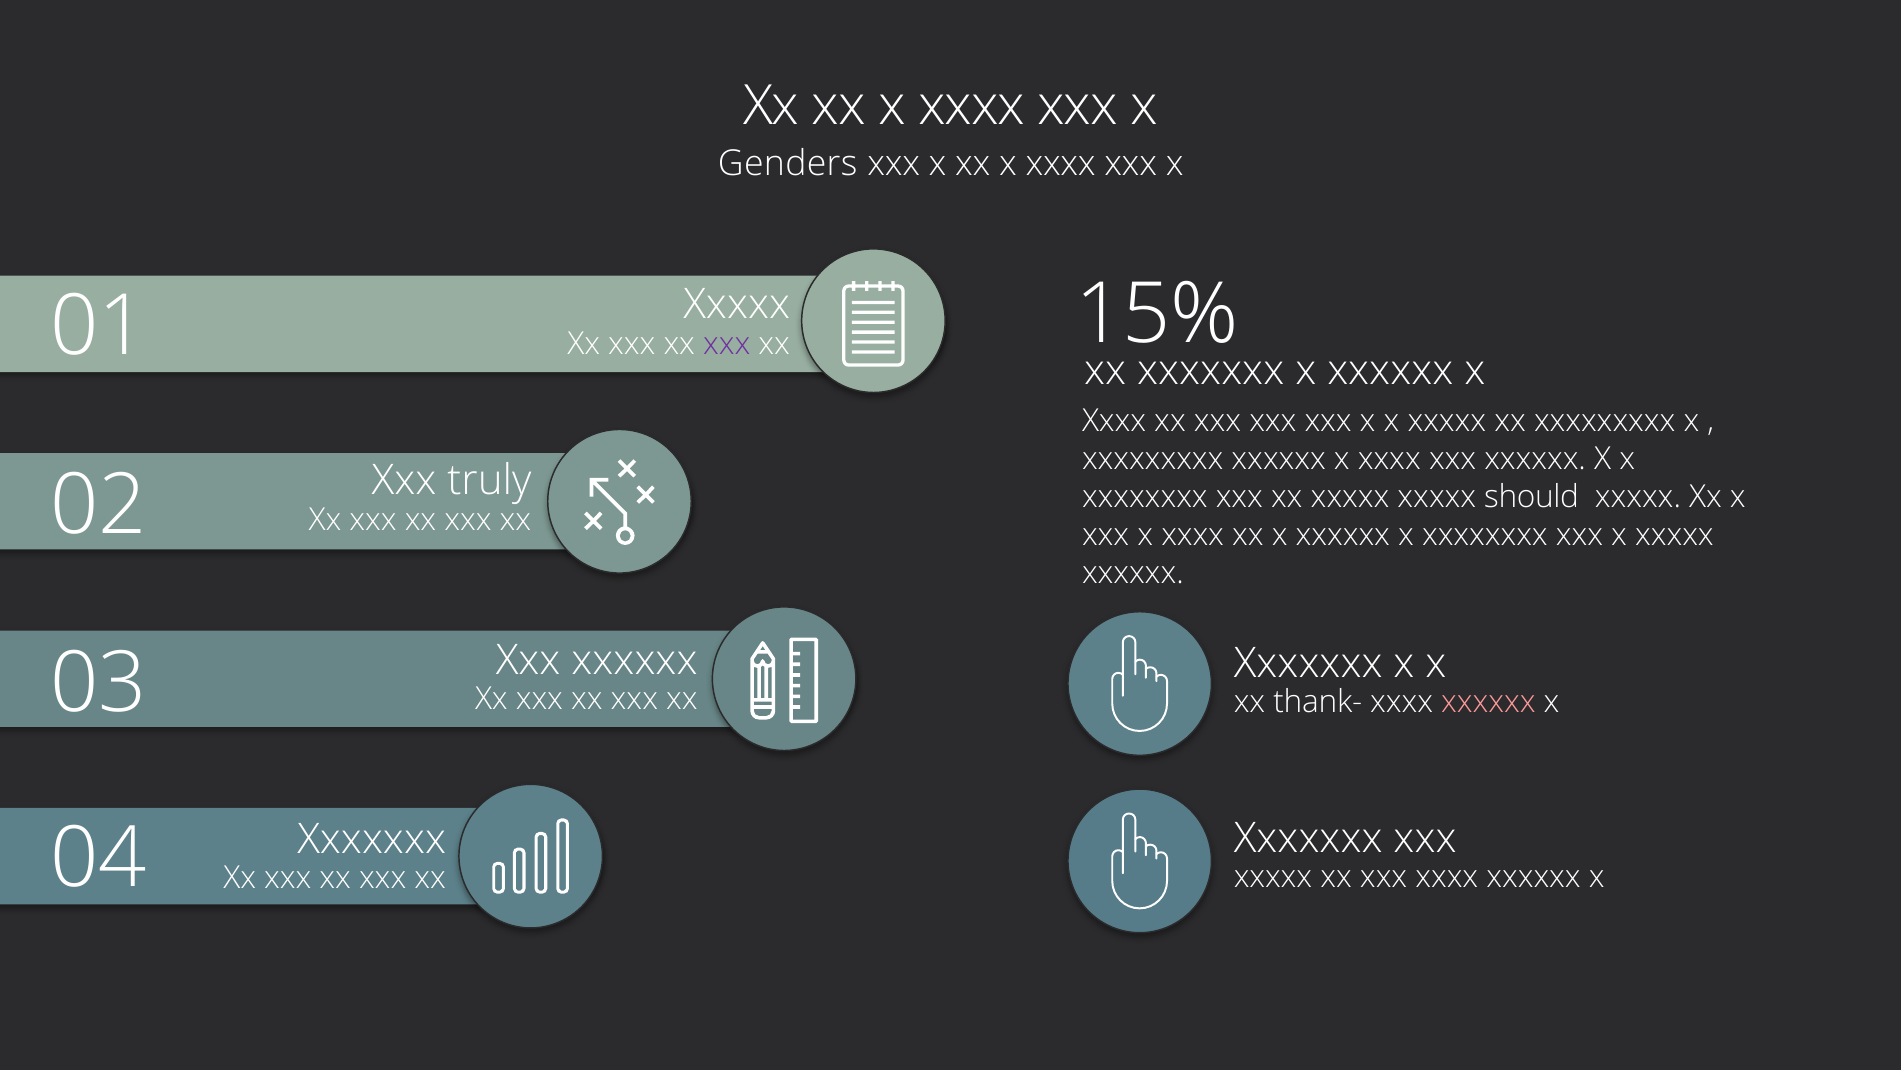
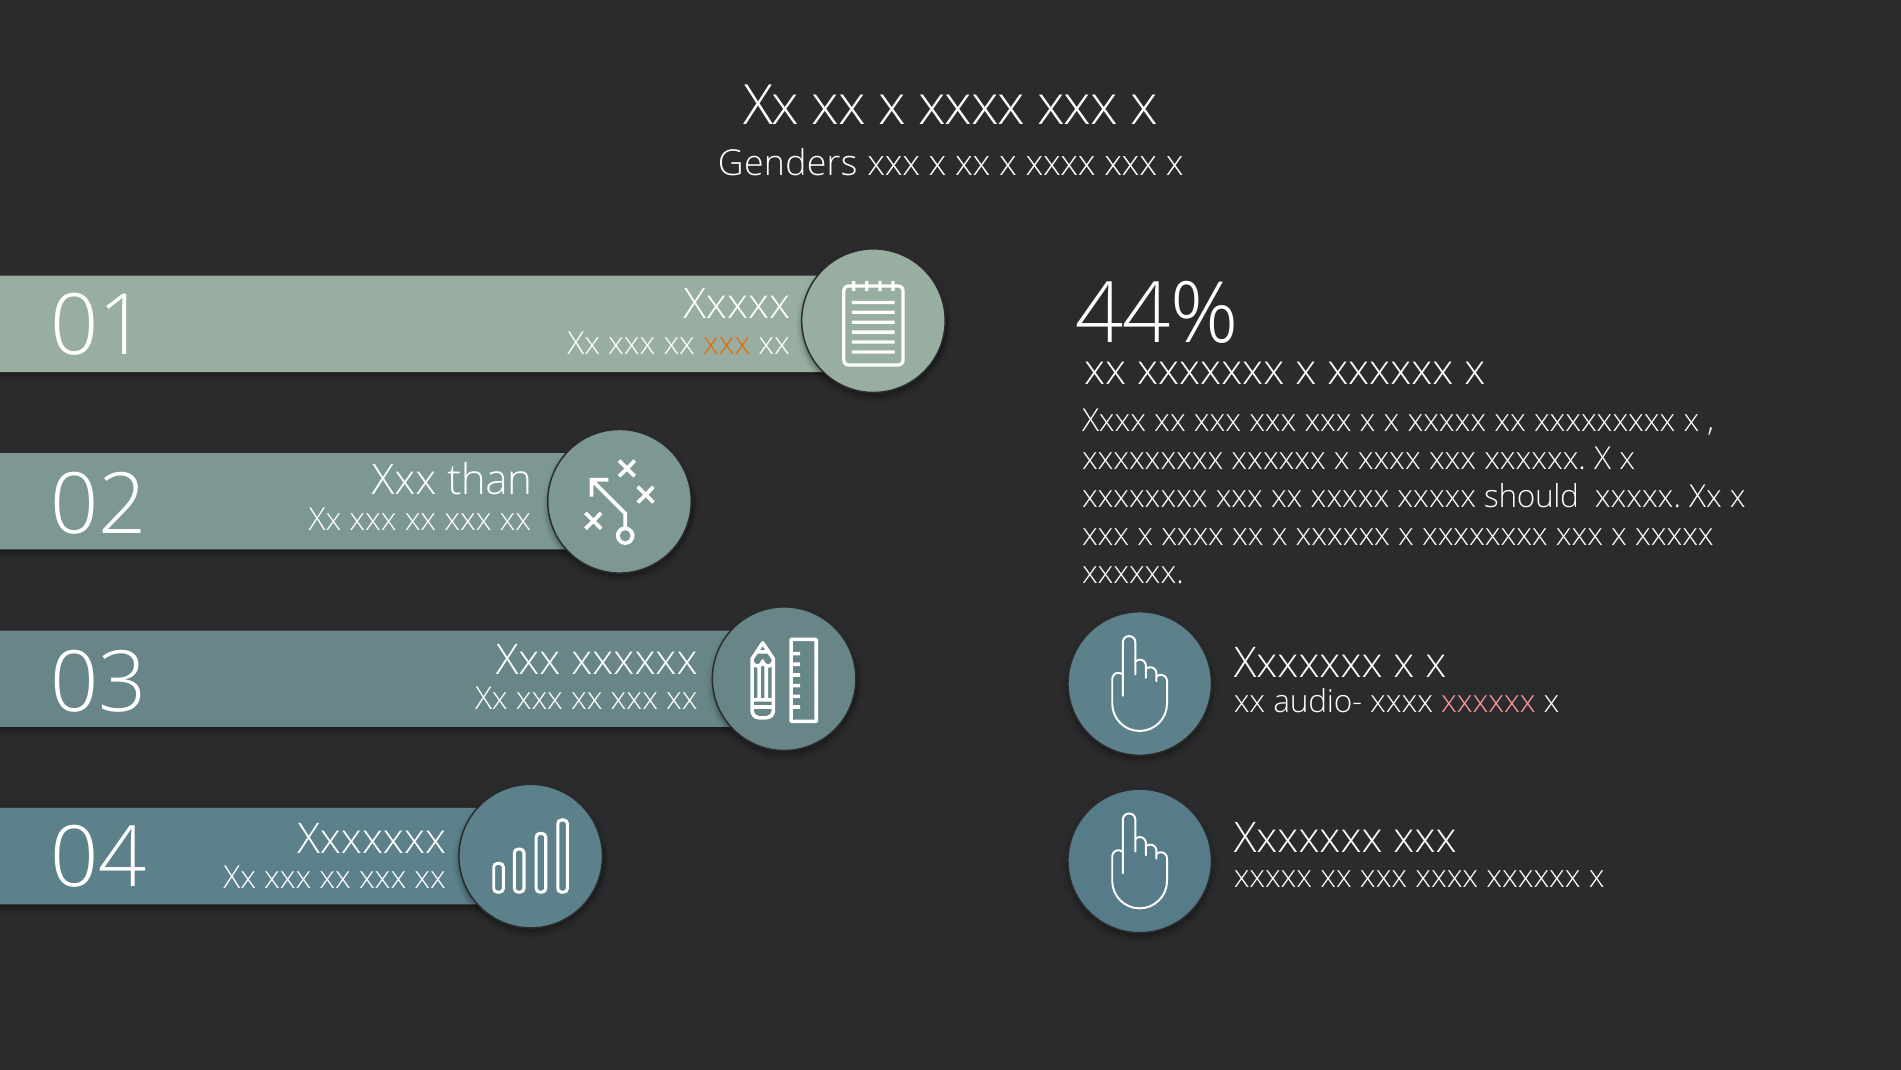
15%: 15% -> 44% (1157, 315)
xxx colour: purple -> orange (727, 344)
truly: truly -> than (490, 481)
thank-: thank- -> audio- (1318, 701)
